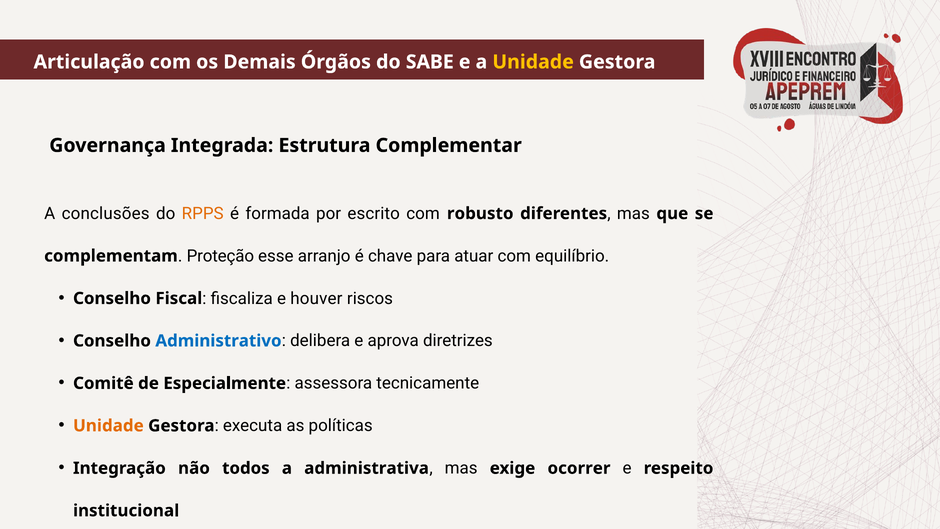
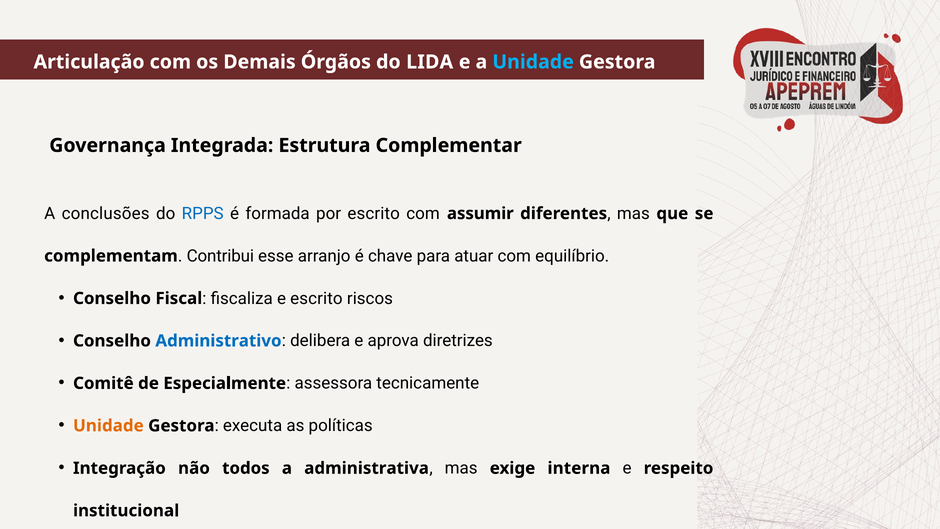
SABE: SABE -> LIDA (430, 62)
Unidade colour: yellow -> light blue (533, 62)
RPPS colour: orange -> blue (203, 213)
robusto: robusto -> assumir (480, 213)
Proteção: Proteção -> Contribui (220, 256)
e houver: houver -> escrito (316, 298)
ocorrer: ocorrer -> interna (579, 468)
